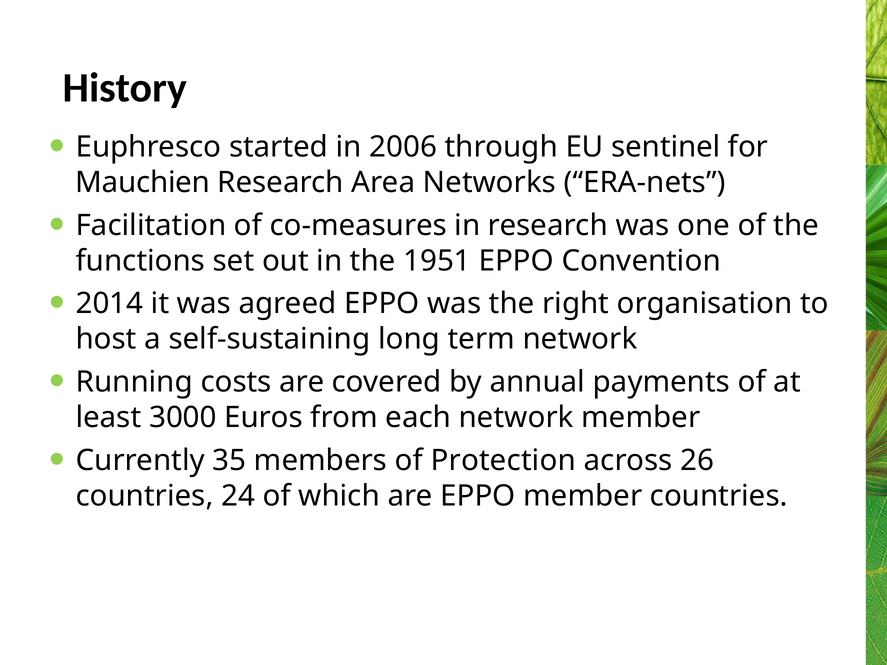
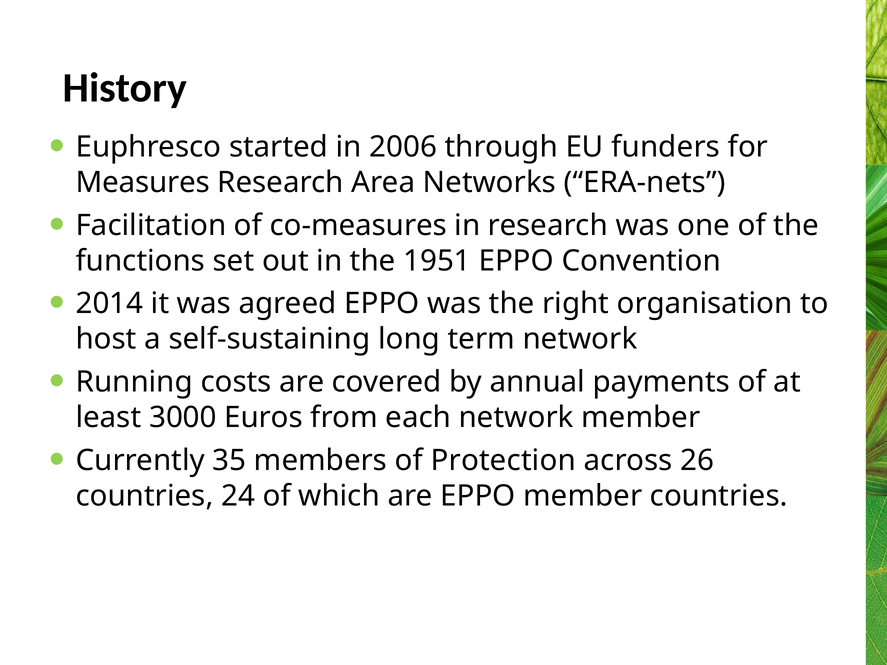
sentinel: sentinel -> funders (666, 147)
Mauchien: Mauchien -> Measures (143, 183)
